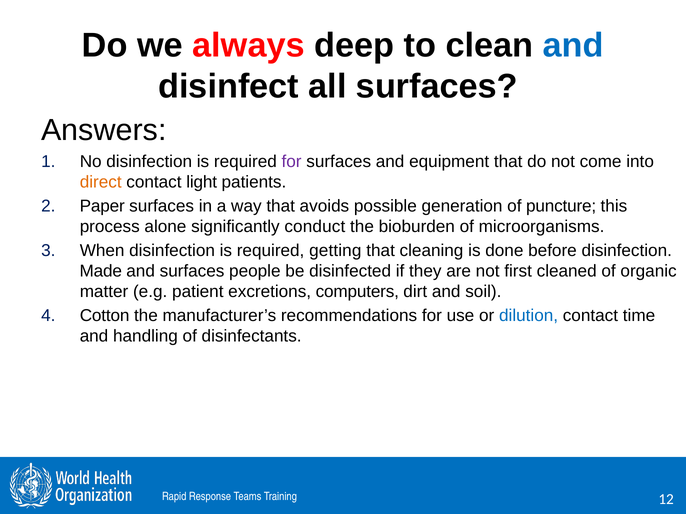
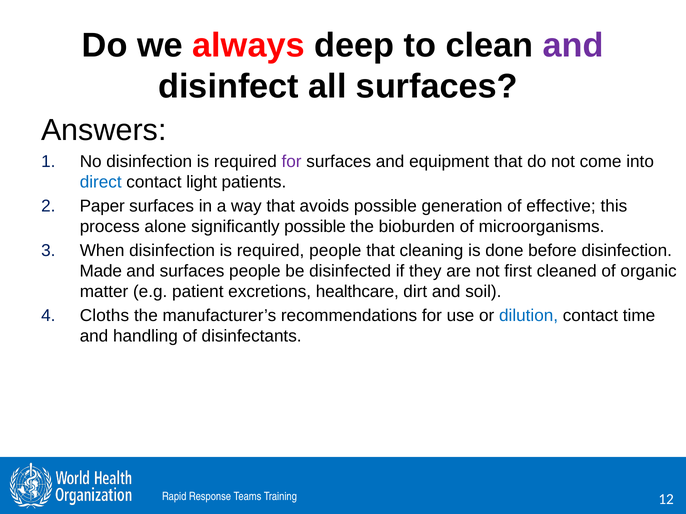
and colour: blue -> purple (573, 45)
direct colour: orange -> blue (101, 182)
puncture: puncture -> effective (561, 206)
significantly conduct: conduct -> possible (315, 227)
required getting: getting -> people (335, 251)
computers: computers -> healthcare (357, 292)
Cotton: Cotton -> Cloths (104, 316)
